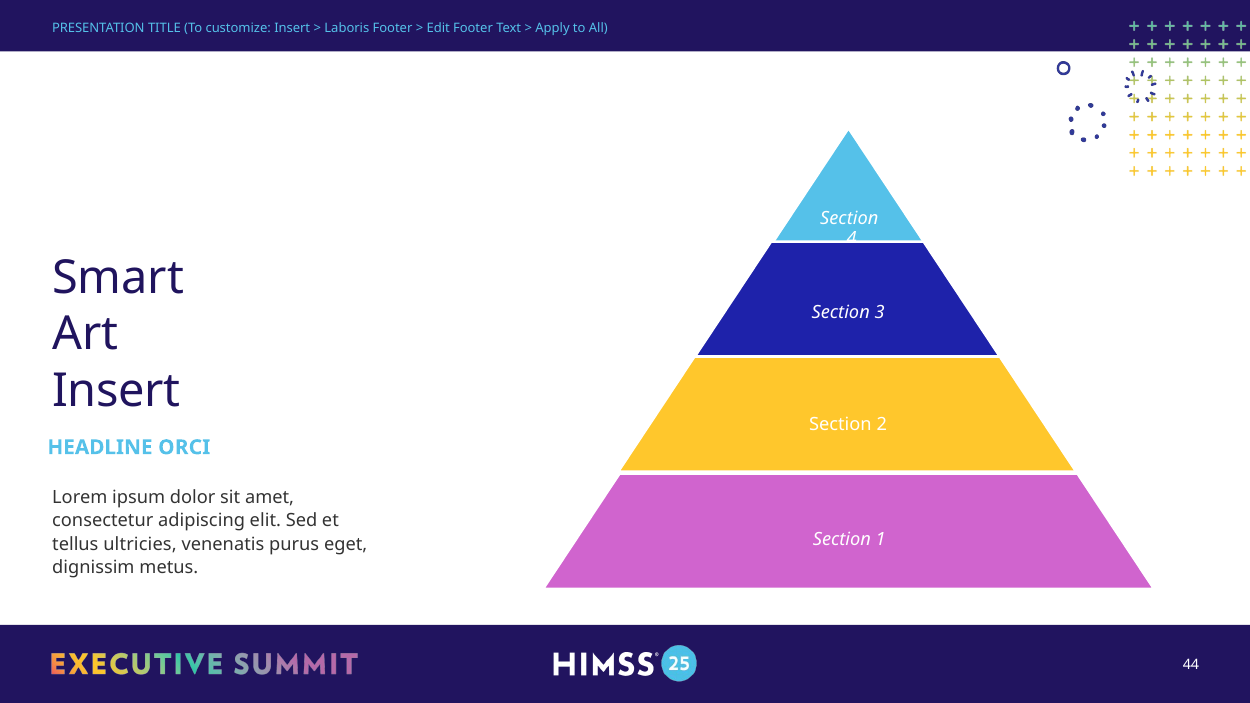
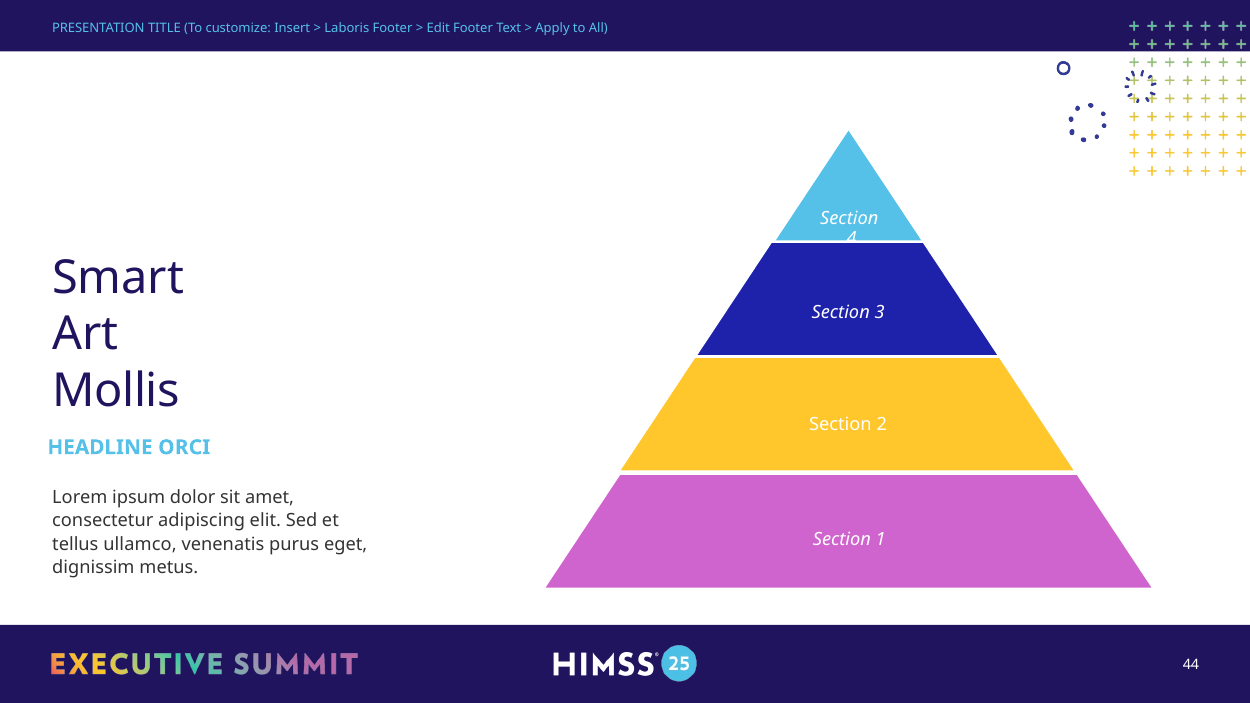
Insert: Insert -> Mollis (116, 391)
ultricies: ultricies -> ullamco (140, 544)
